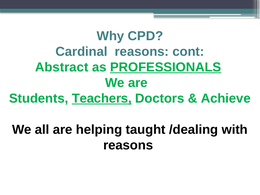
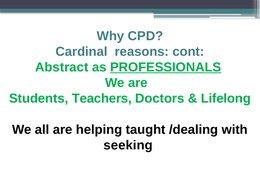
Teachers underline: present -> none (102, 98)
Achieve: Achieve -> Lifelong (226, 98)
reasons: reasons -> seeking (128, 145)
